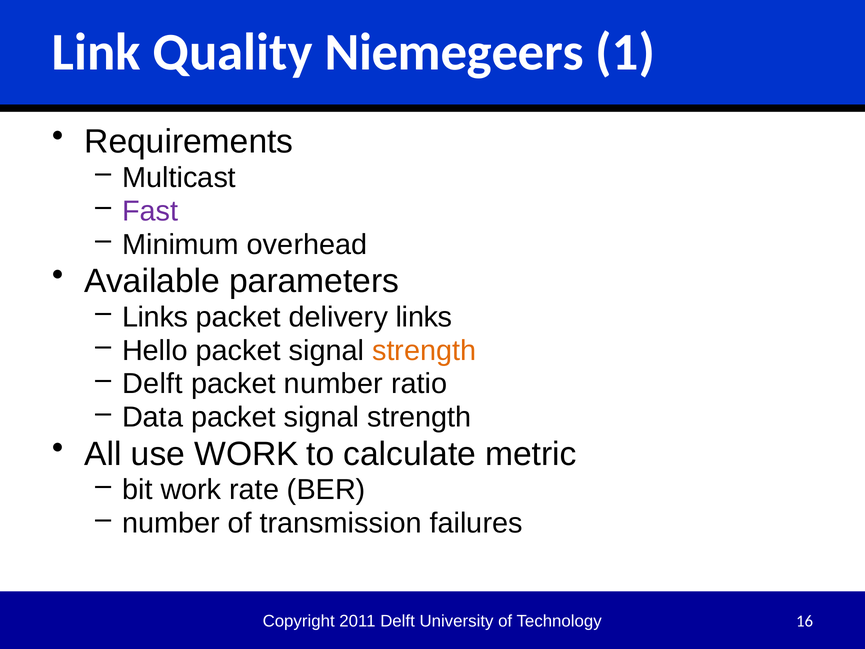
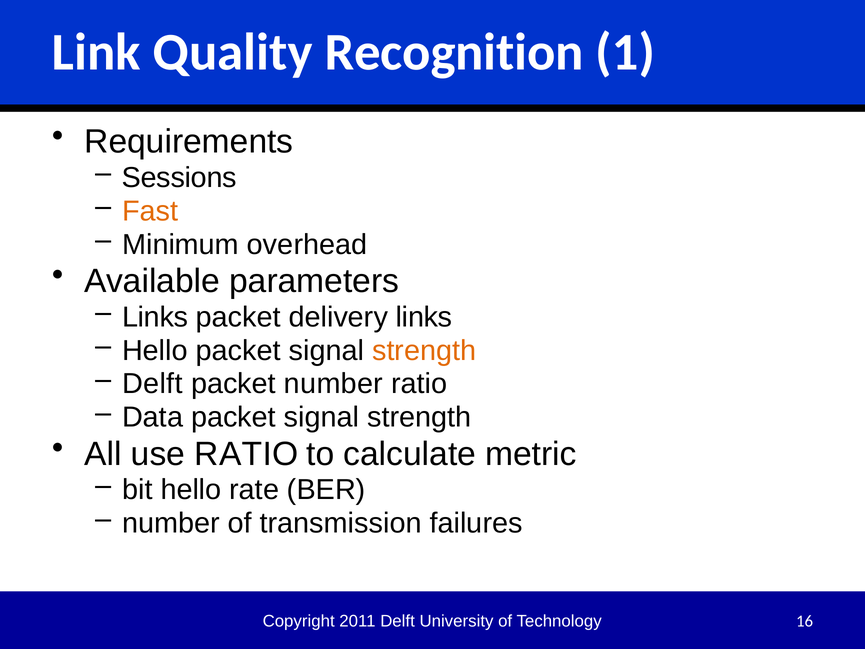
Niemegeers: Niemegeers -> Recognition (454, 52)
Multicast: Multicast -> Sessions (179, 178)
Fast colour: purple -> orange (150, 211)
use WORK: WORK -> RATIO (246, 454)
bit work: work -> hello (191, 490)
